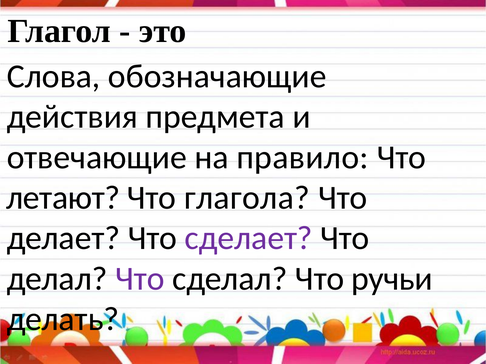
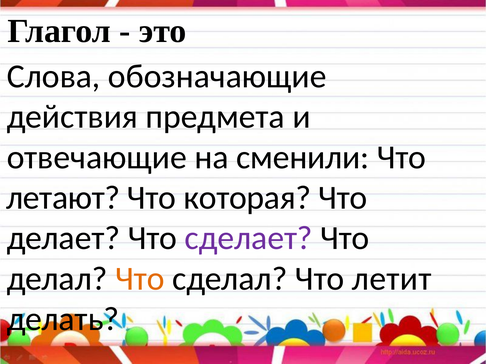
правило: правило -> сменили (303, 158)
глагола: глагола -> которая (247, 198)
Что colour: purple -> orange (140, 279)
ручьи: ручьи -> летит (392, 279)
